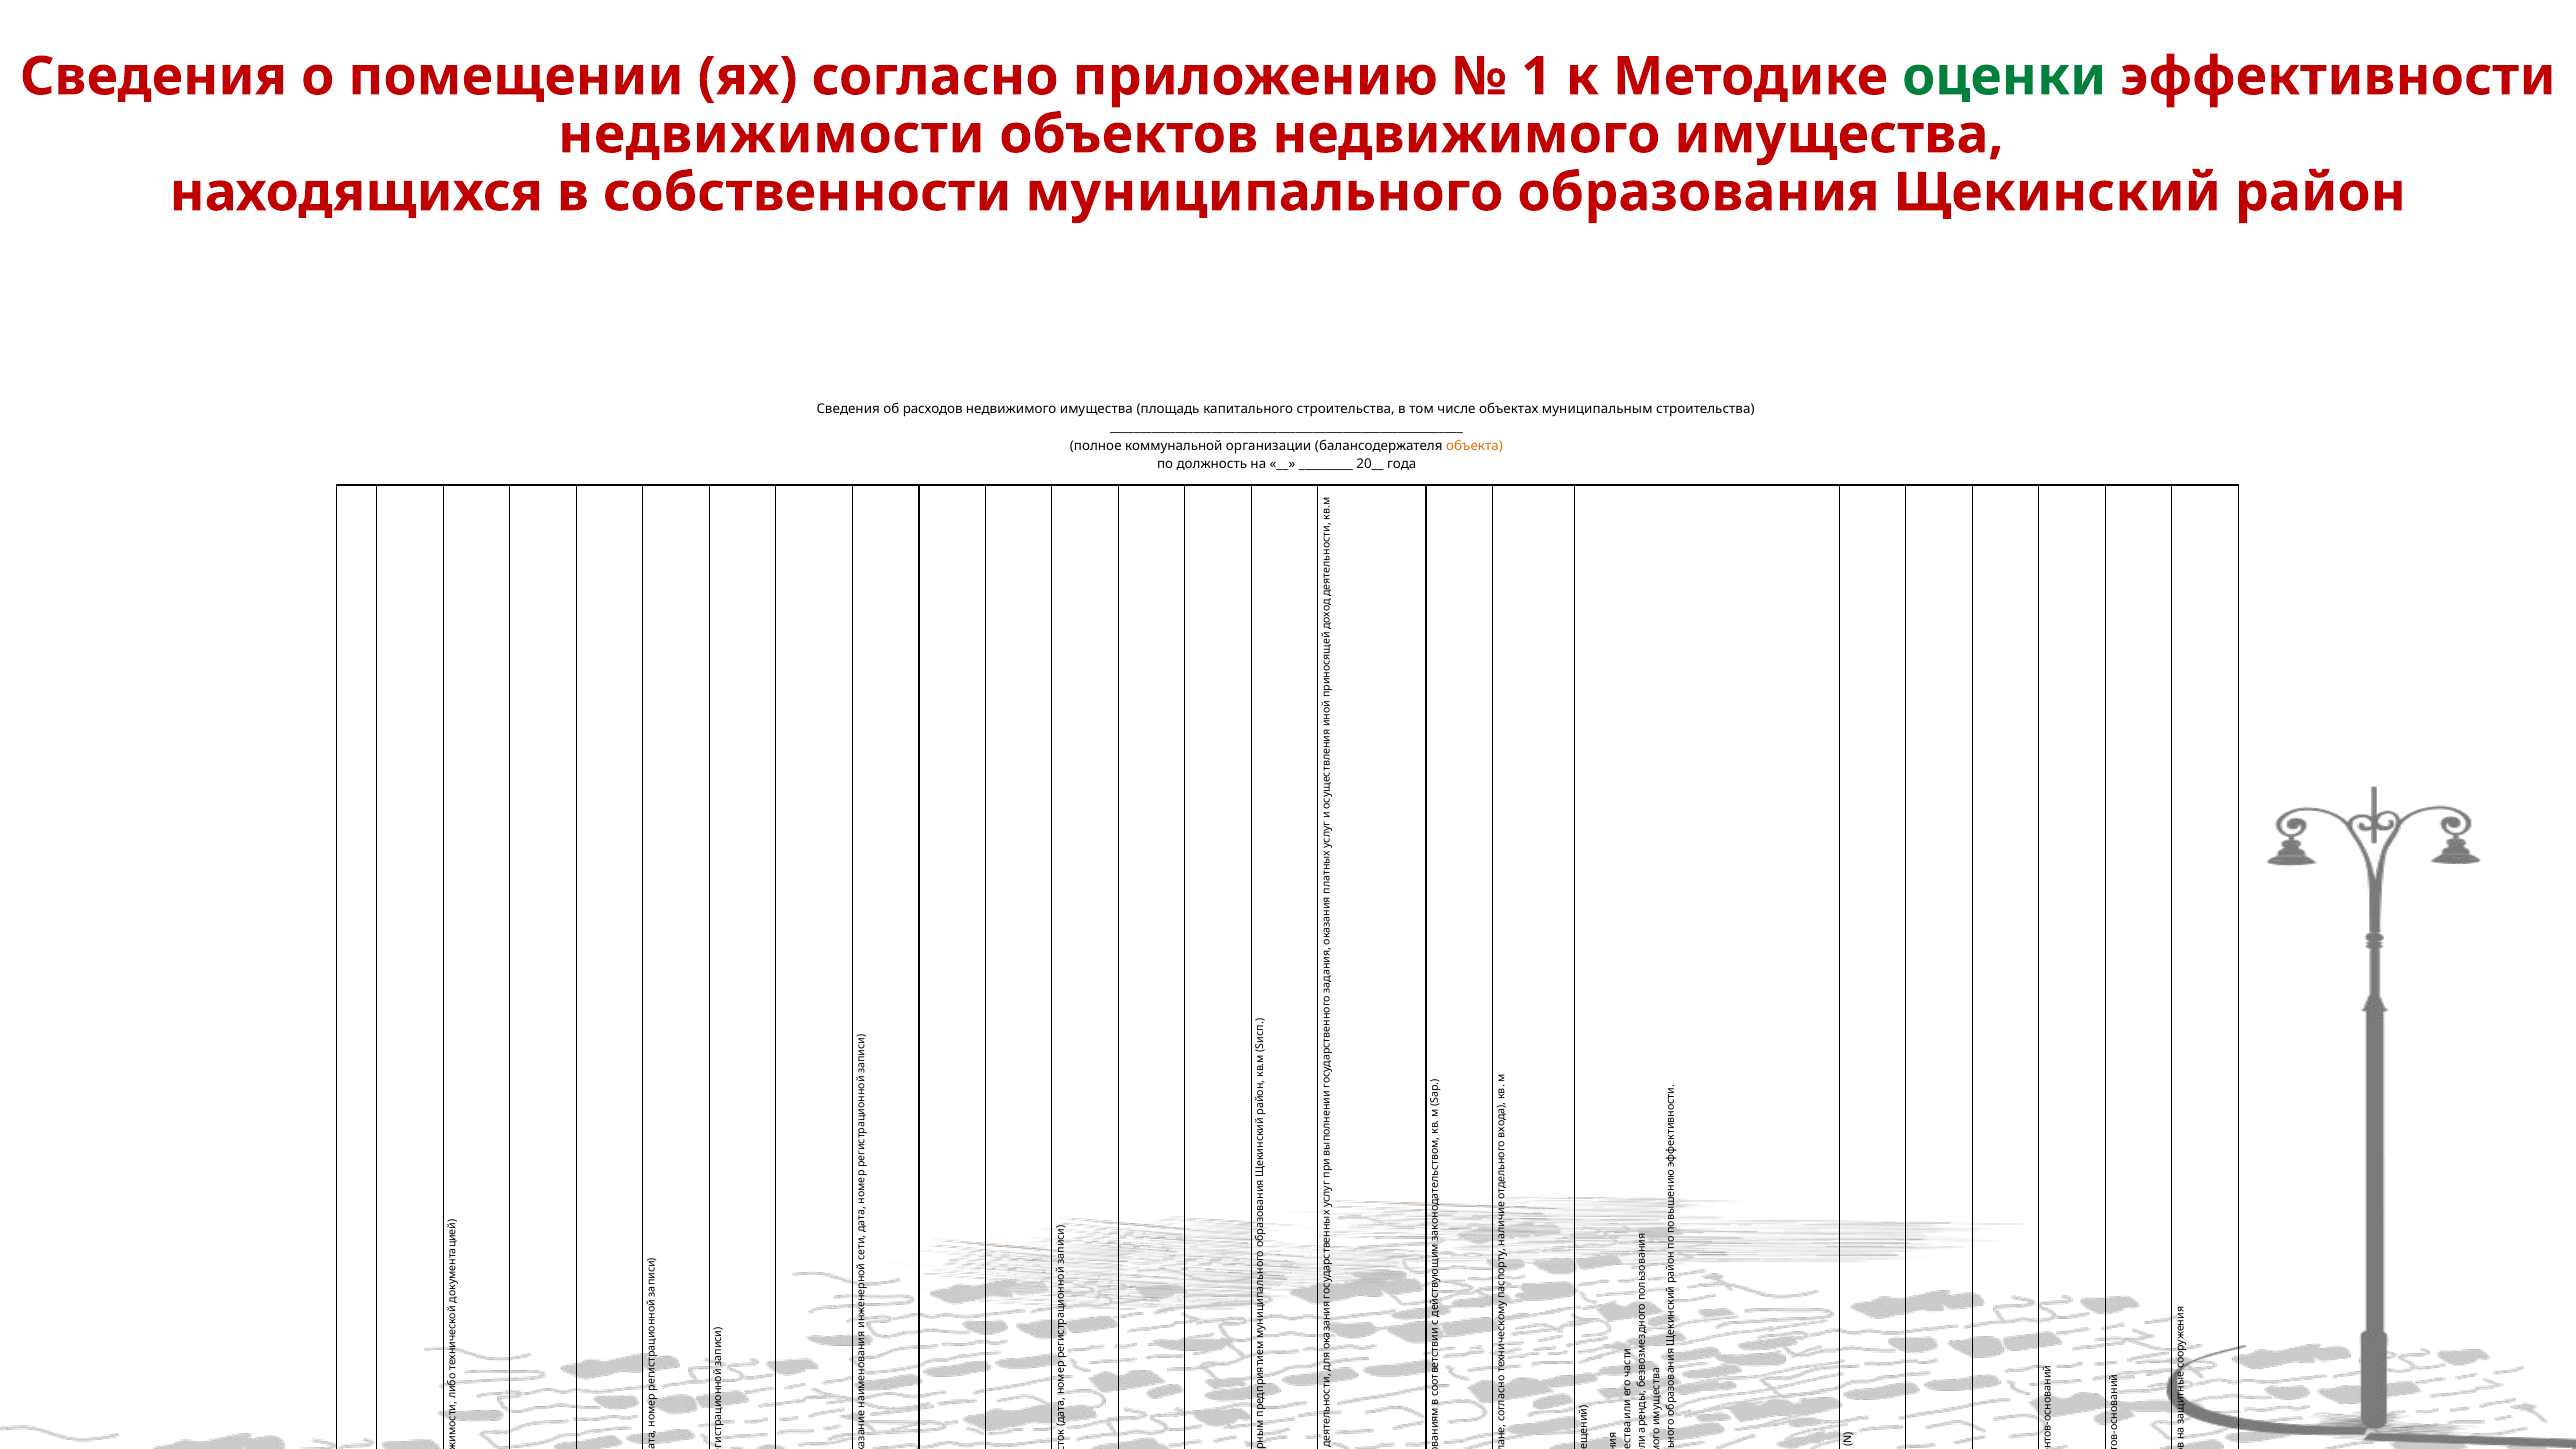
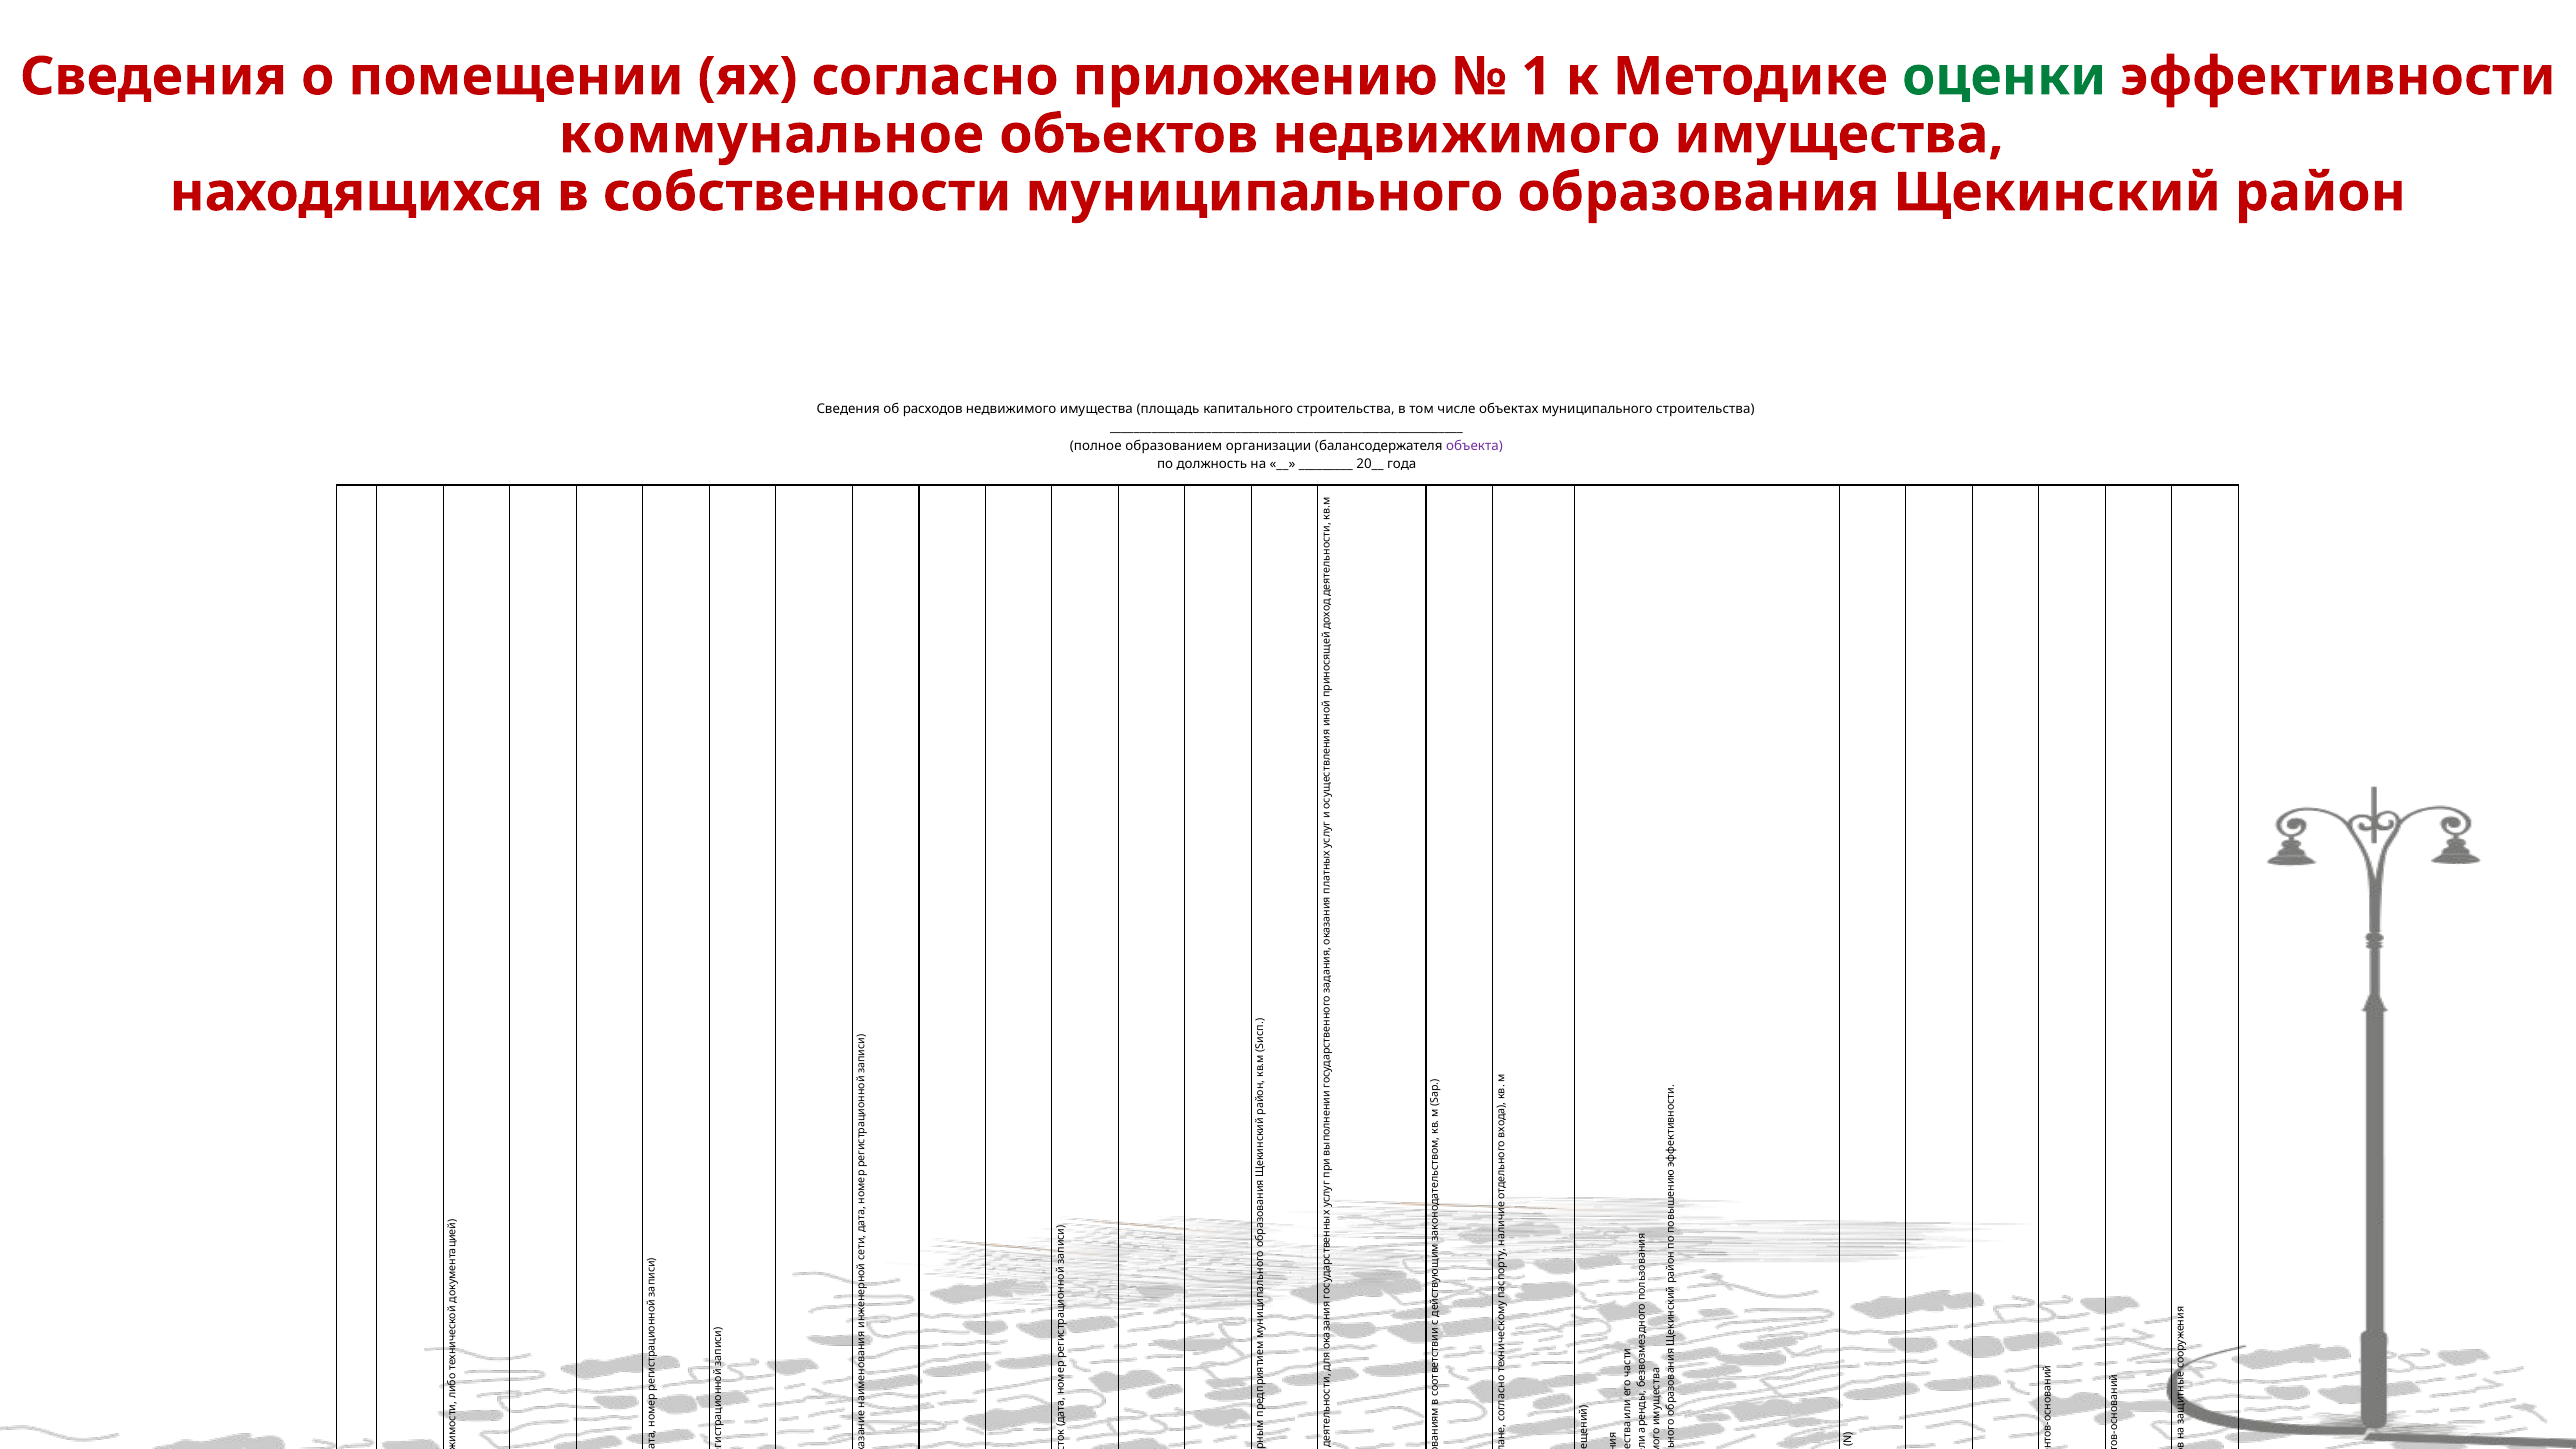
недвижимости: недвижимости -> коммунальное (771, 135)
объектах муниципальным: муниципальным -> муниципального (1597, 409)
коммунальной: коммунальной -> образованием (1174, 446)
объекта colour: orange -> purple (1474, 446)
